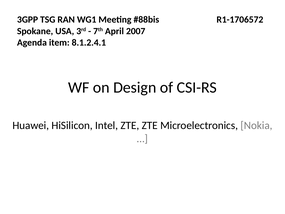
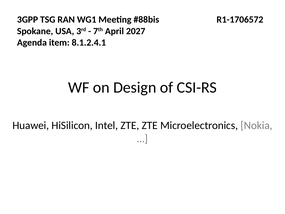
2007: 2007 -> 2027 (136, 31)
